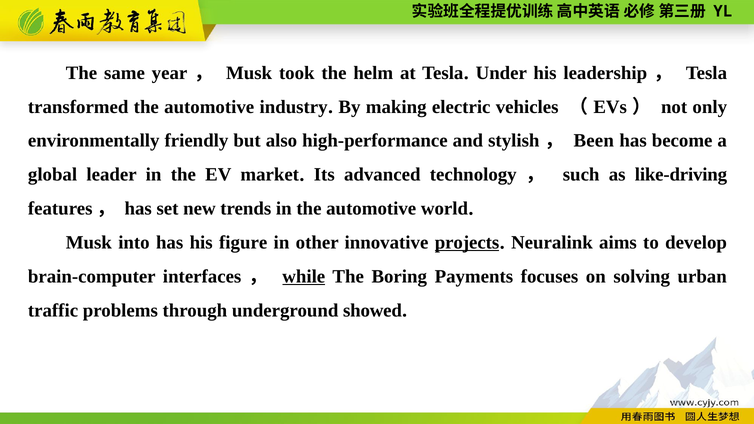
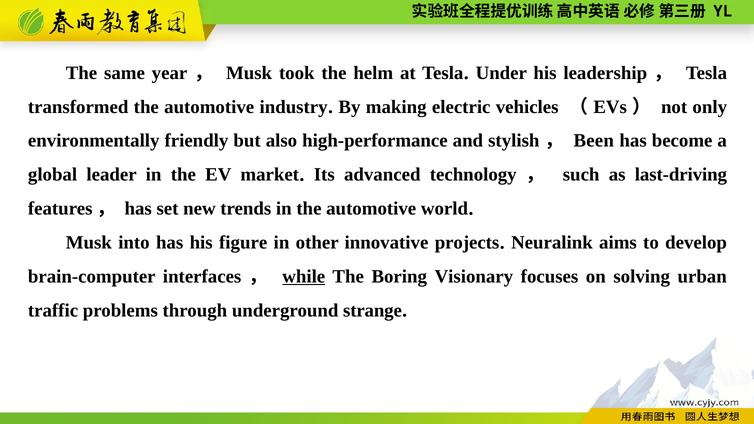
like-driving: like-driving -> last-driving (681, 175)
projects underline: present -> none (467, 243)
Payments: Payments -> Visionary (474, 277)
showed: showed -> strange (372, 310)
